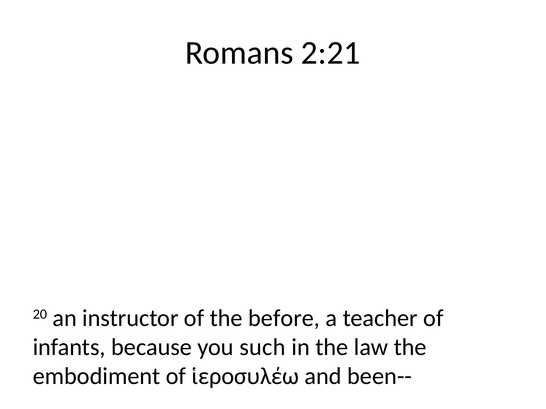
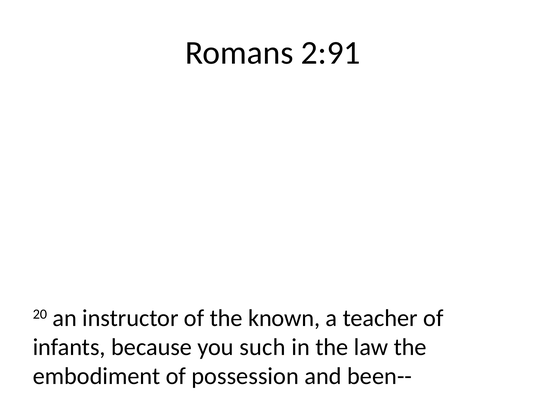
2:21: 2:21 -> 2:91 (331, 53)
before: before -> known (284, 318)
ἱεροσυλέω: ἱεροσυλέω -> possession (245, 377)
